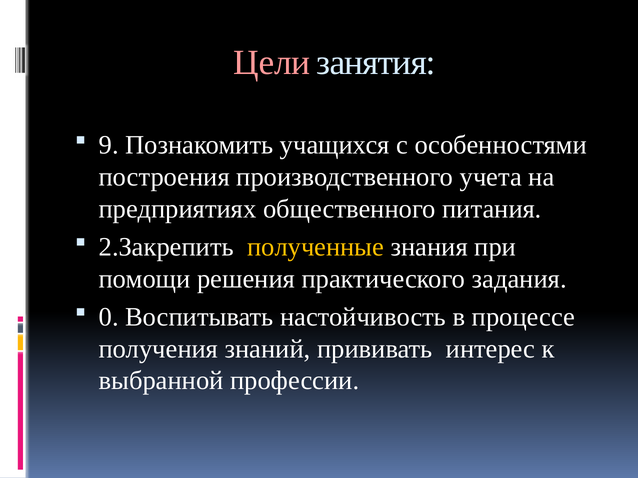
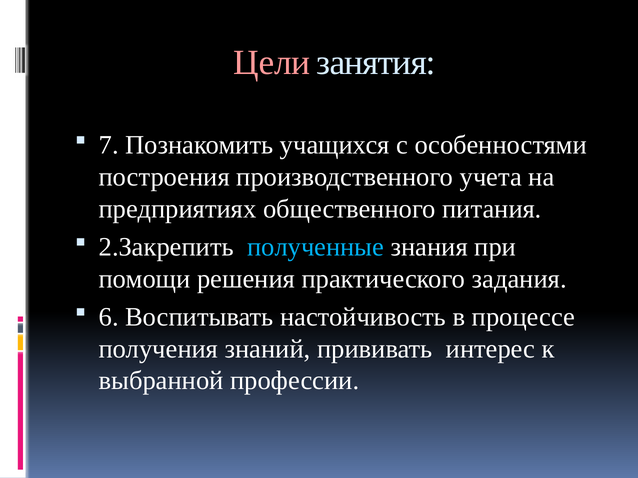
9: 9 -> 7 (109, 145)
полученные colour: yellow -> light blue (316, 247)
0: 0 -> 6 (109, 317)
